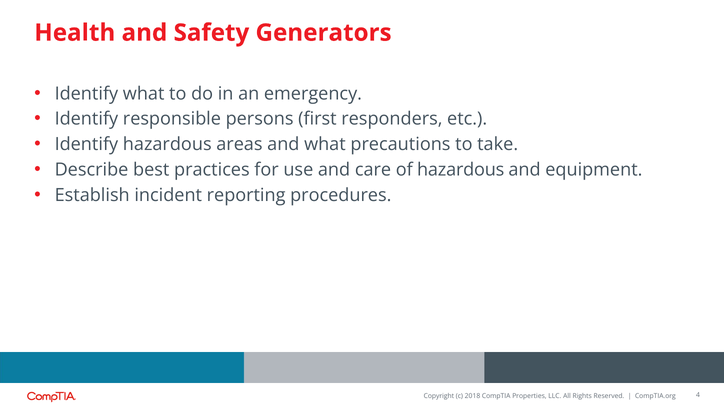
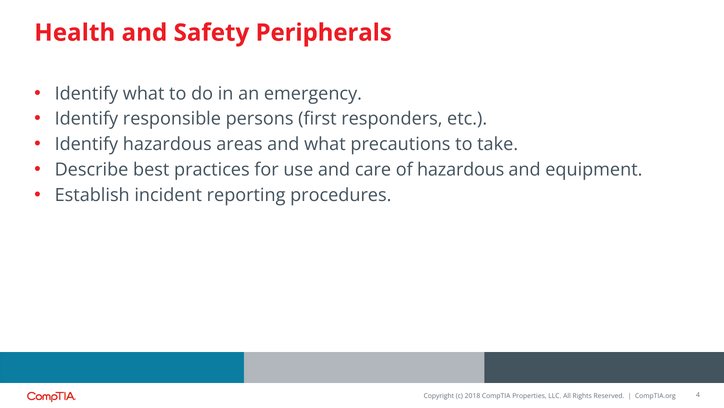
Generators: Generators -> Peripherals (324, 33)
